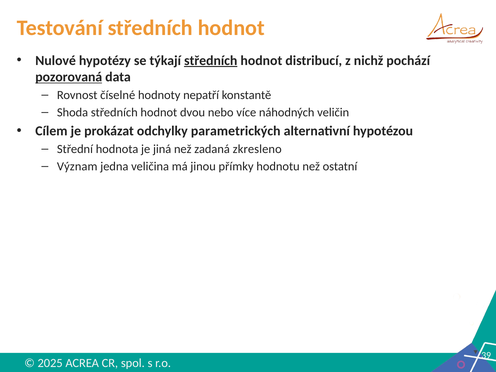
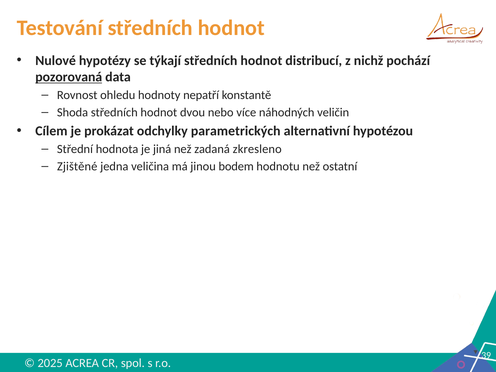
středních underline: present -> none (211, 61)
číselné: číselné -> ohledu (118, 95)
Význam: Význam -> Zjištěné (77, 167)
přímky: přímky -> bodem (236, 167)
